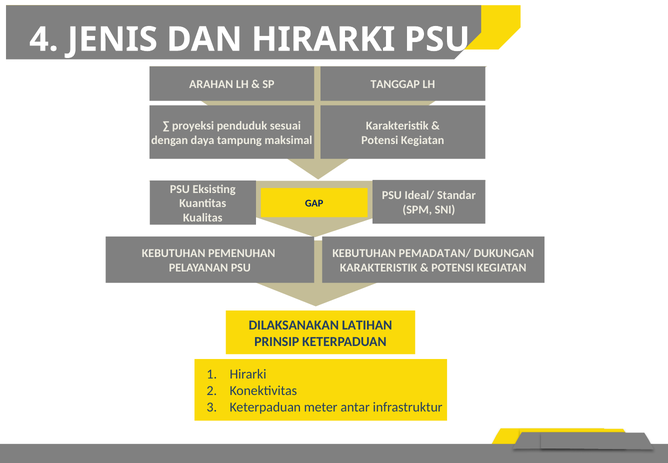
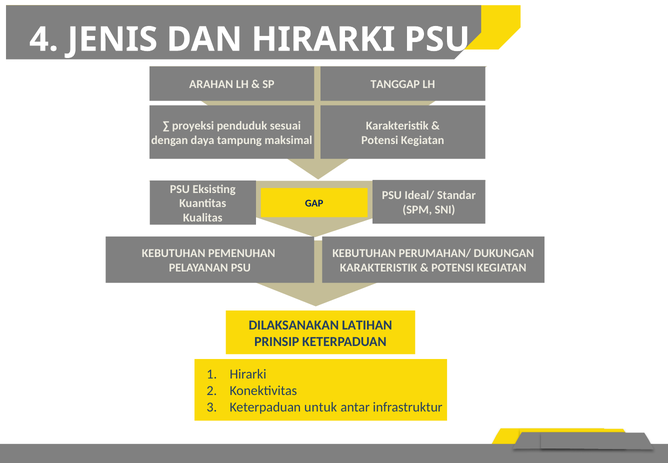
PEMADATAN/: PEMADATAN/ -> PERUMAHAN/ (435, 253)
meter: meter -> untuk (321, 407)
